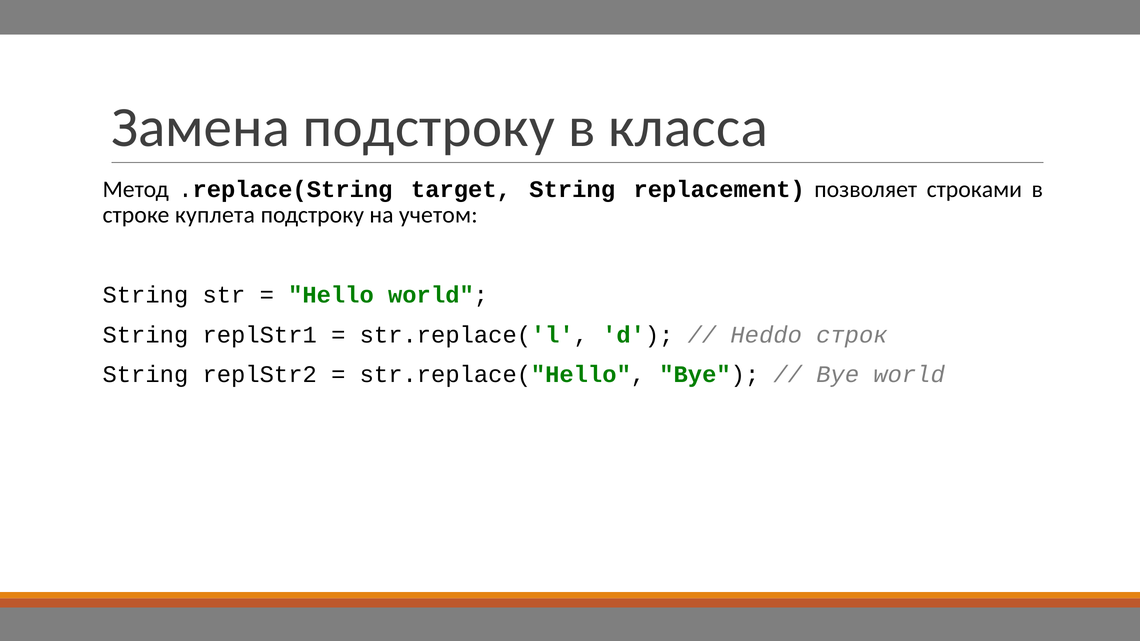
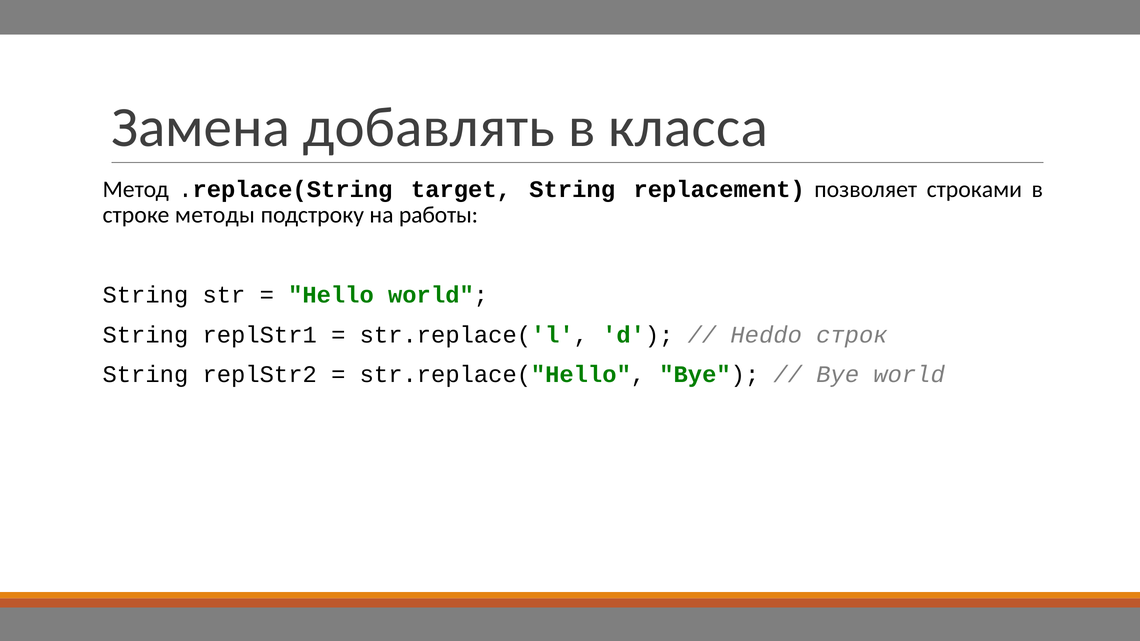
Замена подстроку: подстроку -> добавлять (429, 128)
куплета: куплета -> методы (215, 215)
учетом: учетом -> работы (438, 215)
